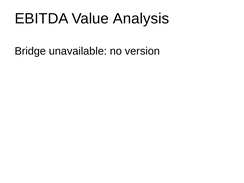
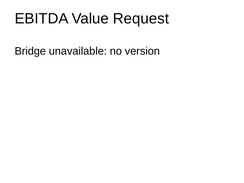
Analysis: Analysis -> Request (141, 19)
